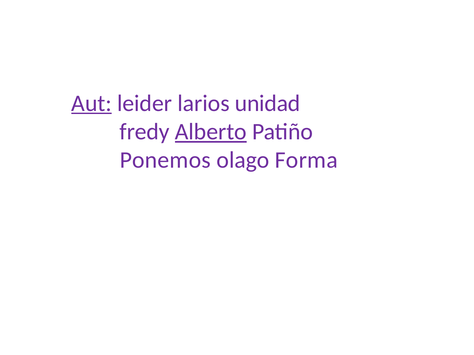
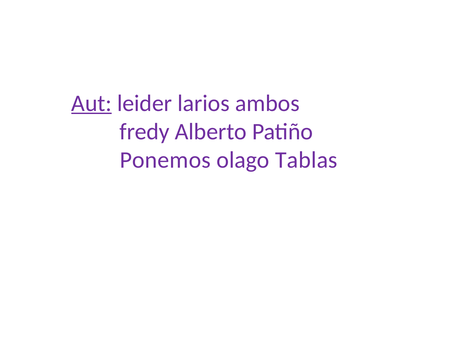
unidad: unidad -> ambos (267, 103)
Alberto underline: present -> none (211, 132)
Forma: Forma -> Tablas (306, 160)
